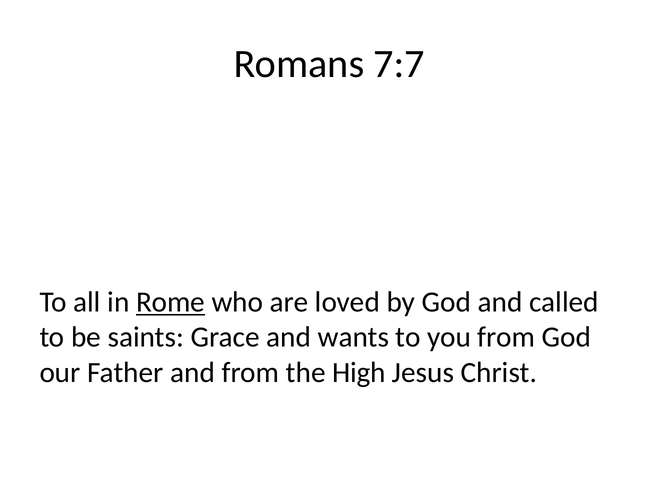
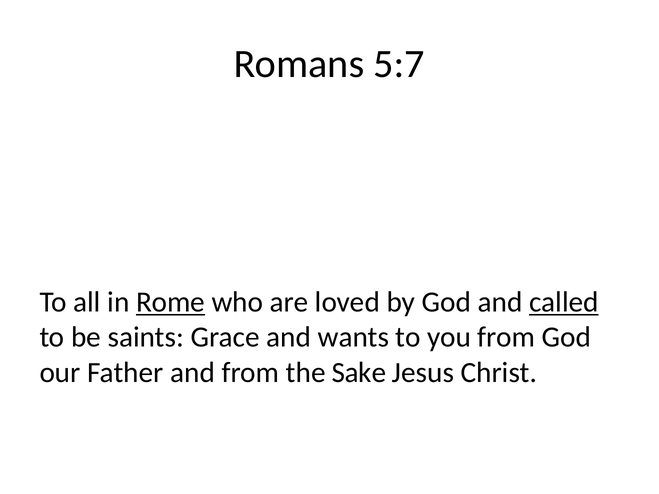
7:7: 7:7 -> 5:7 (399, 64)
called underline: none -> present (564, 302)
High: High -> Sake (359, 373)
